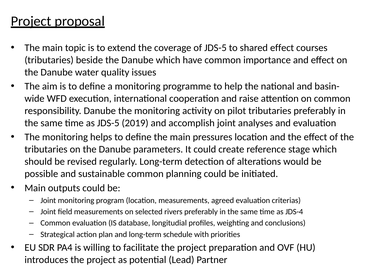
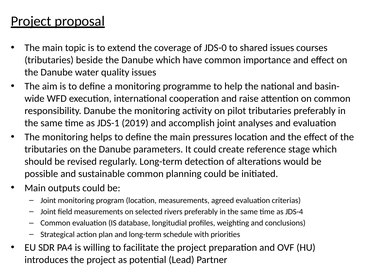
of JDS-5: JDS-5 -> JDS-0 (215, 48)
shared effect: effect -> issues (282, 48)
as JDS-5: JDS-5 -> JDS-1 (108, 123)
